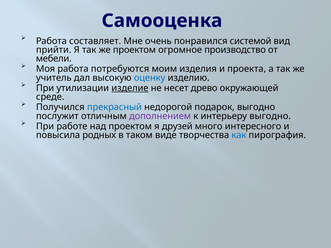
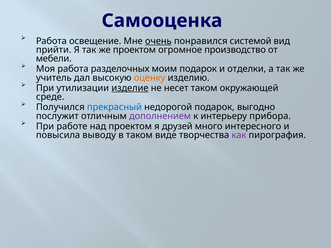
составляет: составляет -> освещение (95, 41)
очень underline: none -> present (158, 41)
потребуются: потребуются -> разделочных (120, 69)
моим изделия: изделия -> подарок (198, 69)
проекта: проекта -> отделки (247, 69)
оценку colour: blue -> orange (150, 78)
несет древо: древо -> таком (204, 88)
интерьеру выгодно: выгодно -> прибора (270, 116)
родных: родных -> выводу (99, 135)
как colour: blue -> purple (239, 135)
